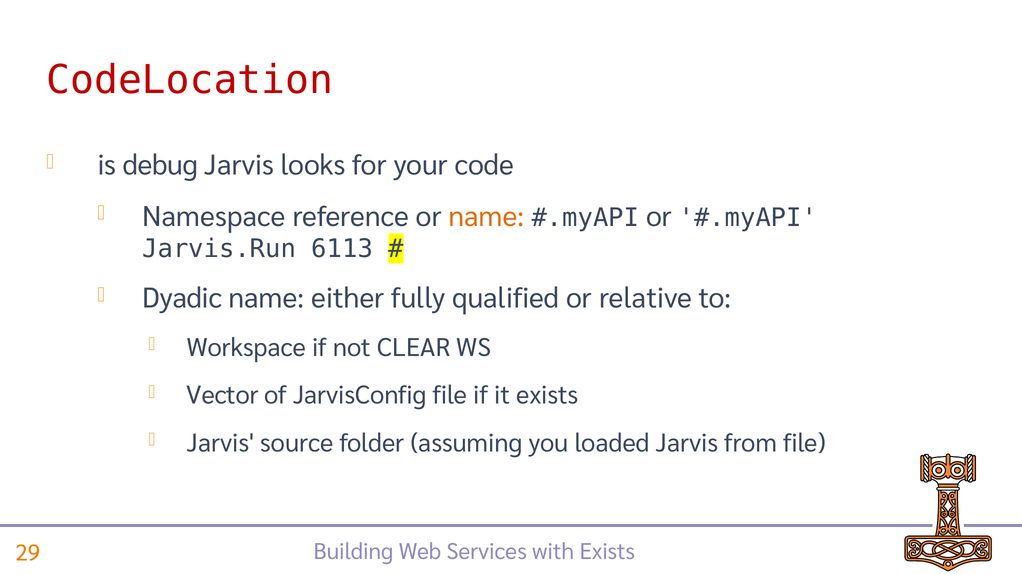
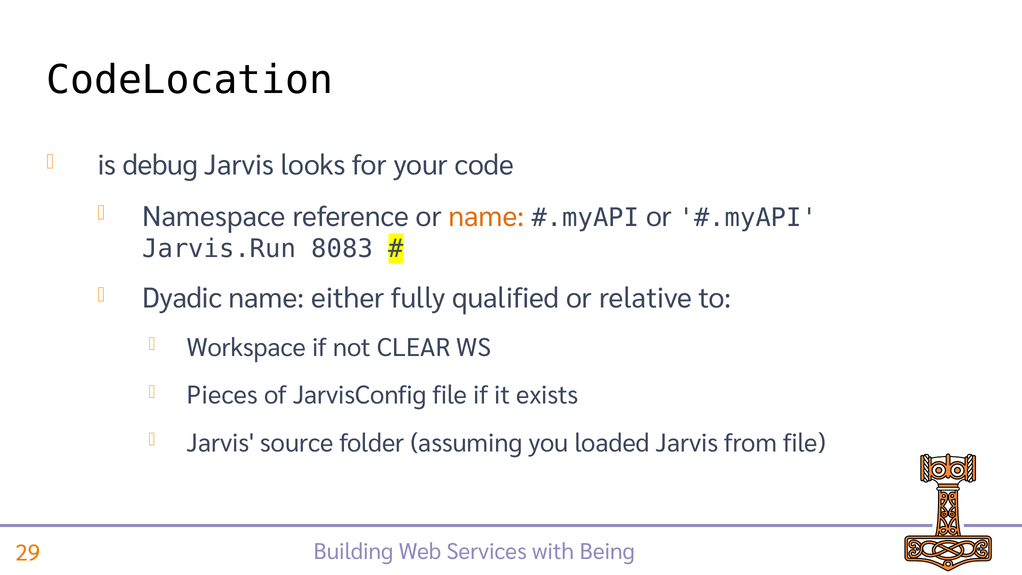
CodeLocation colour: red -> black (190, 80)
6113: 6113 -> 8083 (342, 249)
Vector: Vector -> Pieces (222, 395)
Exists: Exists -> Being (607, 552)
